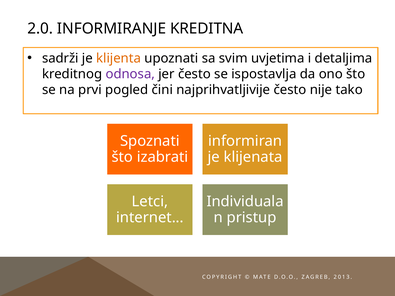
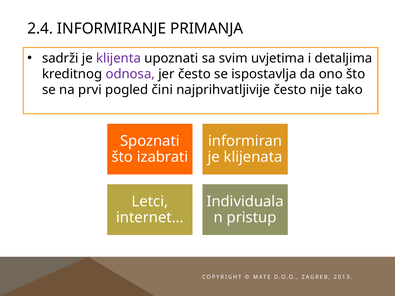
2.0: 2.0 -> 2.4 (40, 29)
KREDITNA: KREDITNA -> PRIMANJA (207, 29)
klijenta colour: orange -> purple (119, 58)
